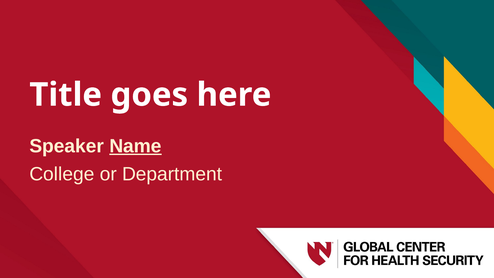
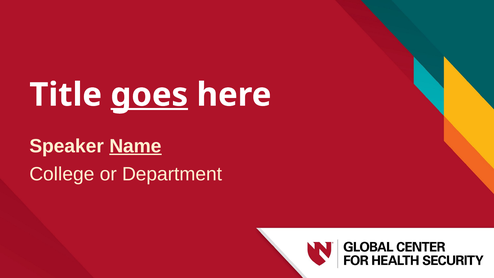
goes underline: none -> present (149, 95)
